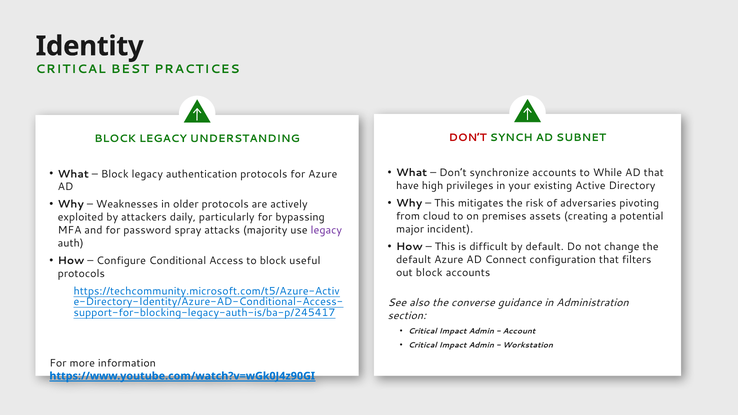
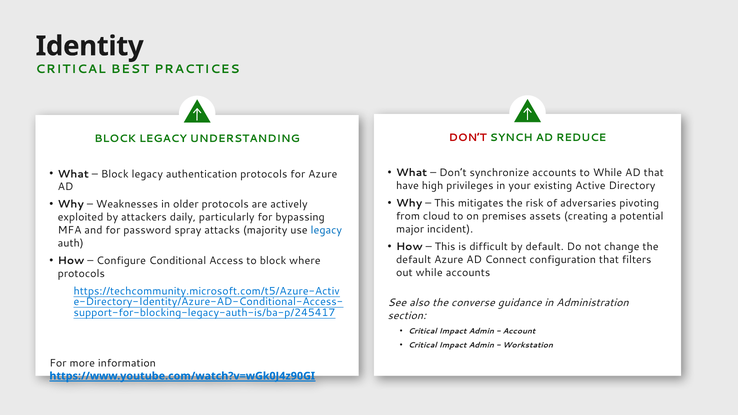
SUBNET: SUBNET -> REDUCE (581, 138)
legacy colour: purple -> blue (326, 230)
useful: useful -> where (305, 261)
out block: block -> while (429, 273)
